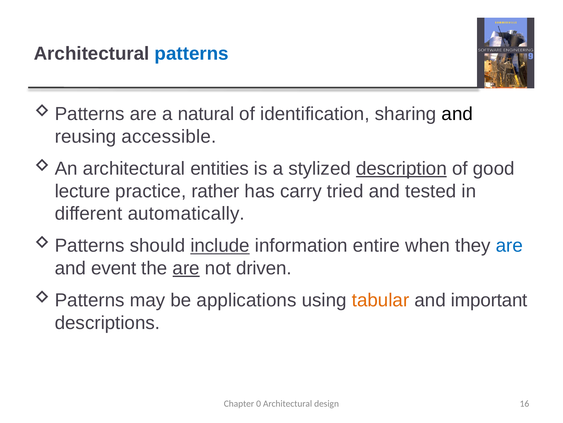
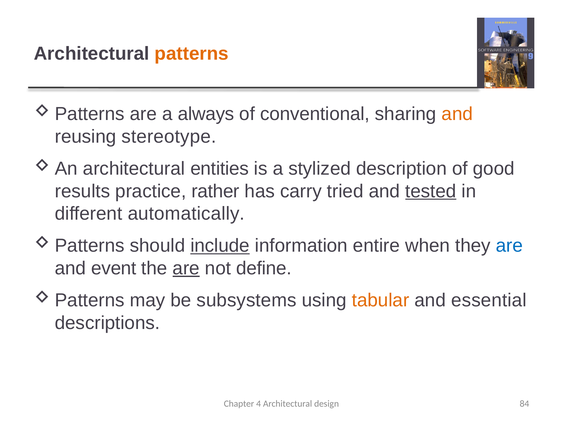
patterns colour: blue -> orange (192, 53)
natural: natural -> always (206, 114)
identification: identification -> conventional (315, 114)
and colour: black -> orange (457, 114)
accessible: accessible -> stereotype (169, 136)
description underline: present -> none (401, 168)
lecture: lecture -> results (82, 191)
tested underline: none -> present (431, 191)
driven: driven -> define (264, 268)
applications: applications -> subsystems (247, 300)
important: important -> essential (489, 300)
0: 0 -> 4 (259, 403)
16: 16 -> 84 (524, 403)
